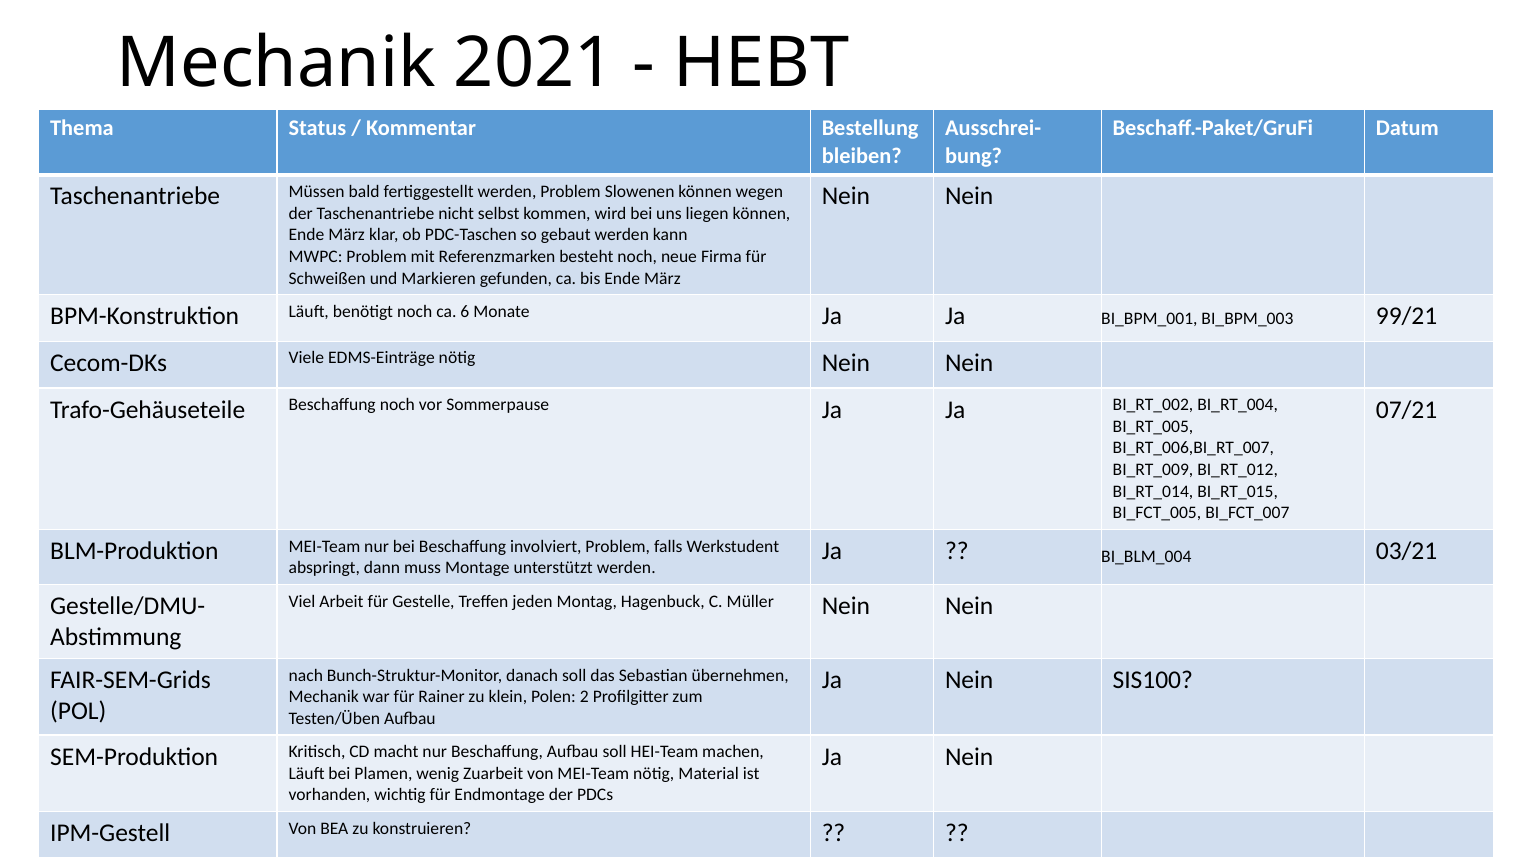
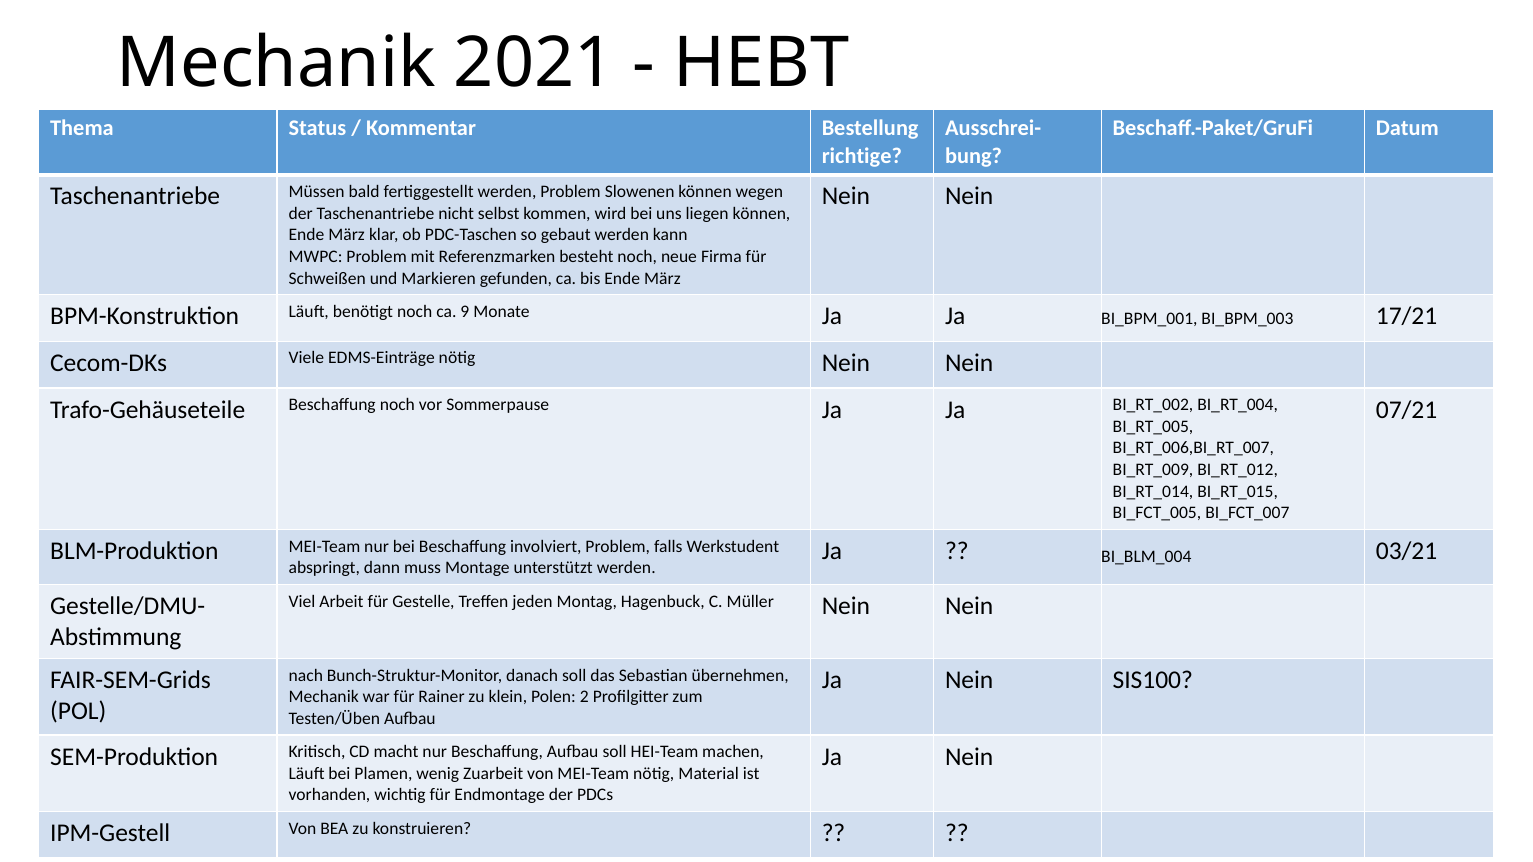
bleiben: bleiben -> richtige (862, 156)
6: 6 -> 9 (465, 312)
99/21: 99/21 -> 17/21 (1407, 316)
